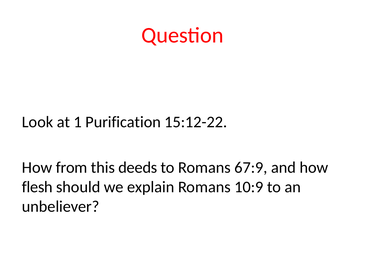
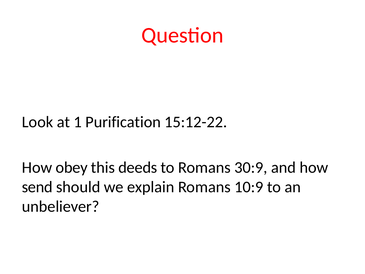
from: from -> obey (72, 167)
67:9: 67:9 -> 30:9 (251, 167)
flesh: flesh -> send (37, 187)
